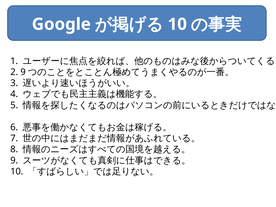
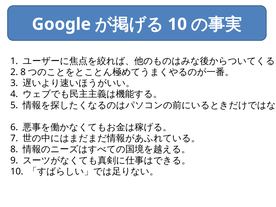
2 9: 9 -> 8 (23, 72)
